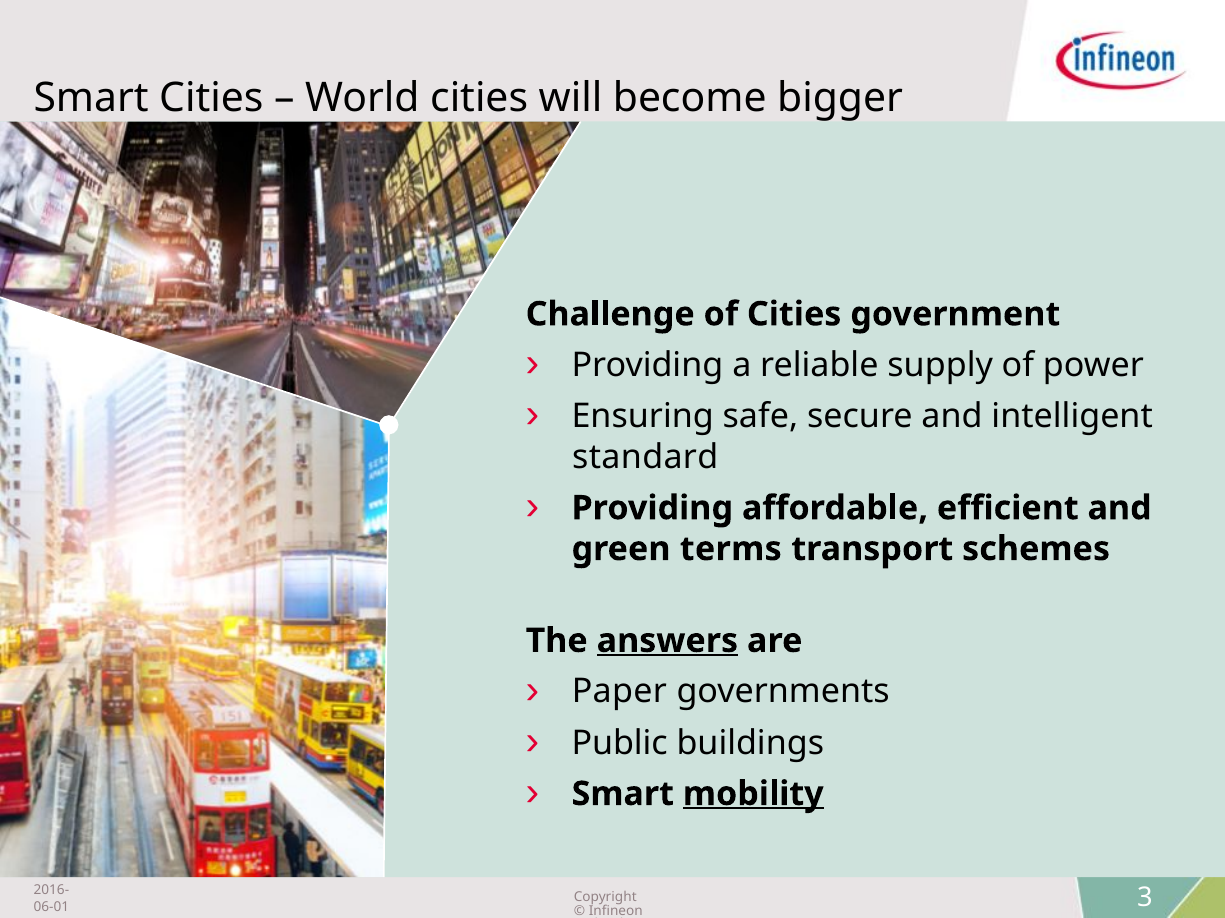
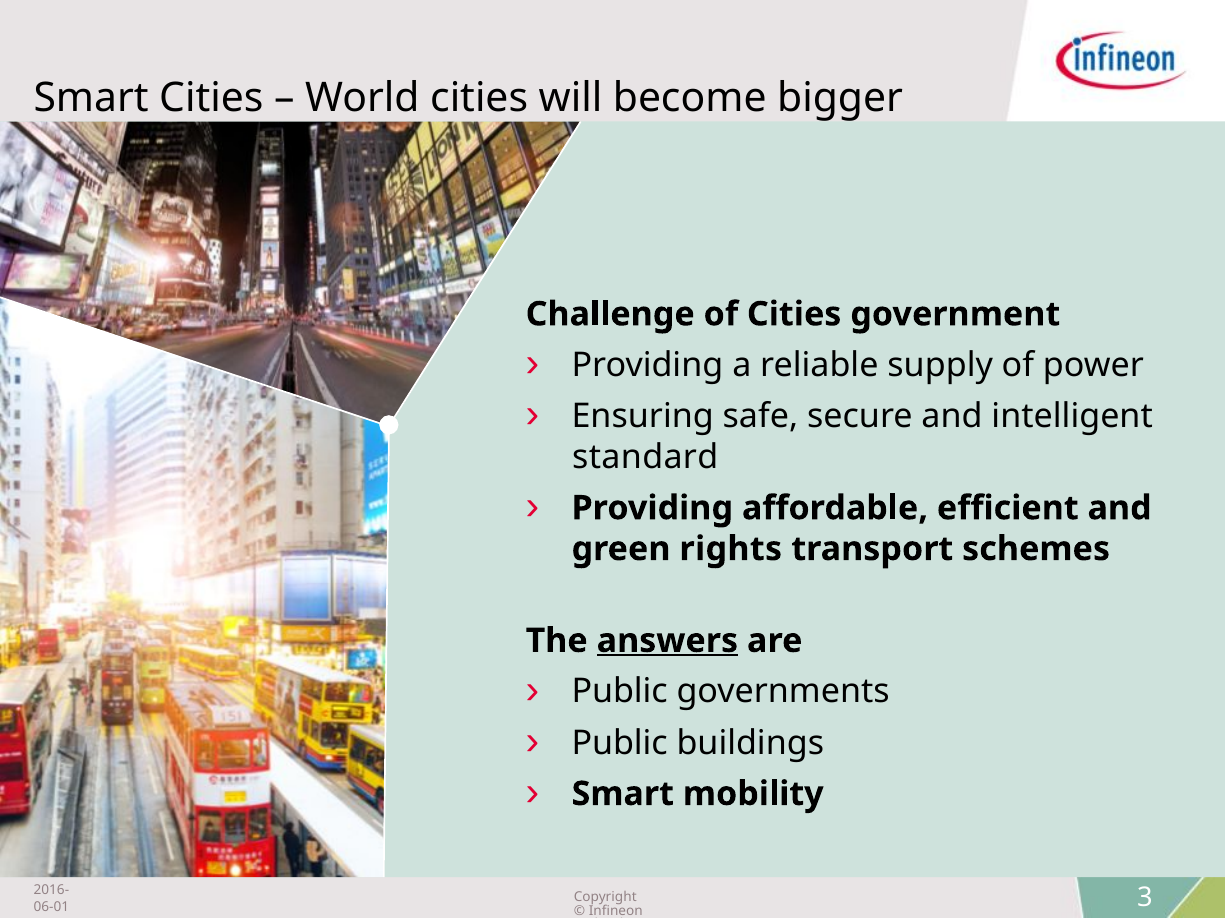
green terms: terms -> rights (731, 549)
Paper: Paper -> Public (620, 692)
mobility underline: present -> none (753, 794)
